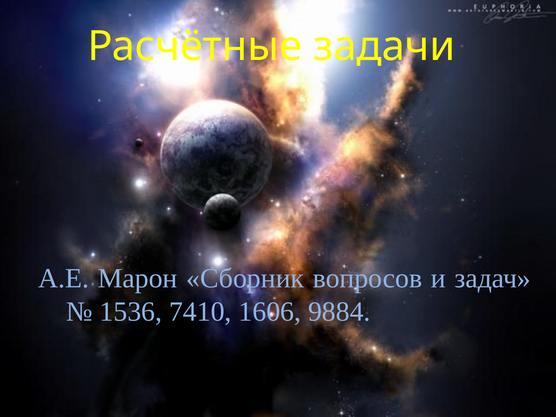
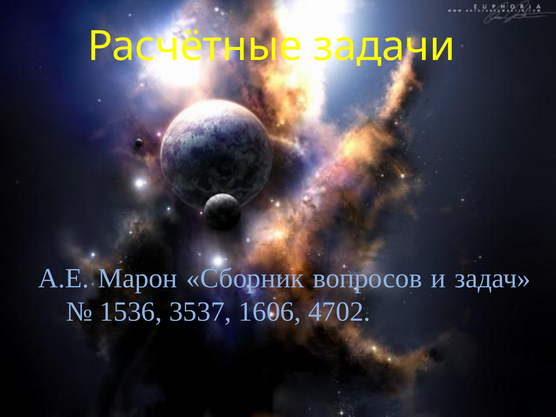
7410: 7410 -> 3537 (200, 312)
9884: 9884 -> 4702 (339, 312)
